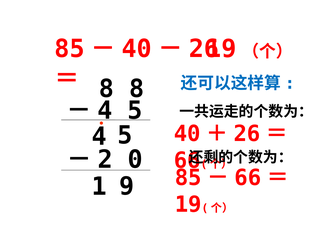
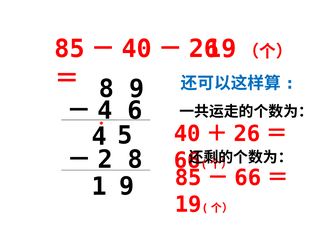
8 8: 8 -> 9 (137, 89)
5: 5 -> 6 (135, 110)
0: 0 -> 8 (135, 159)
